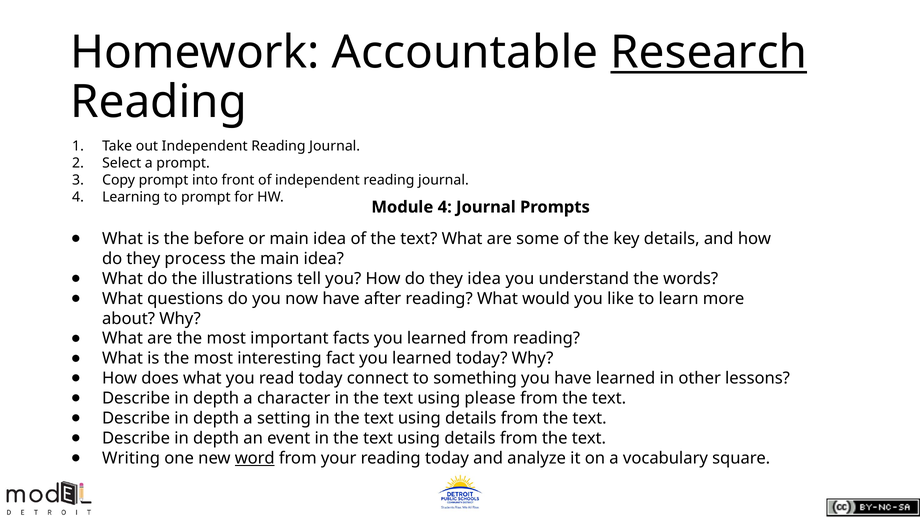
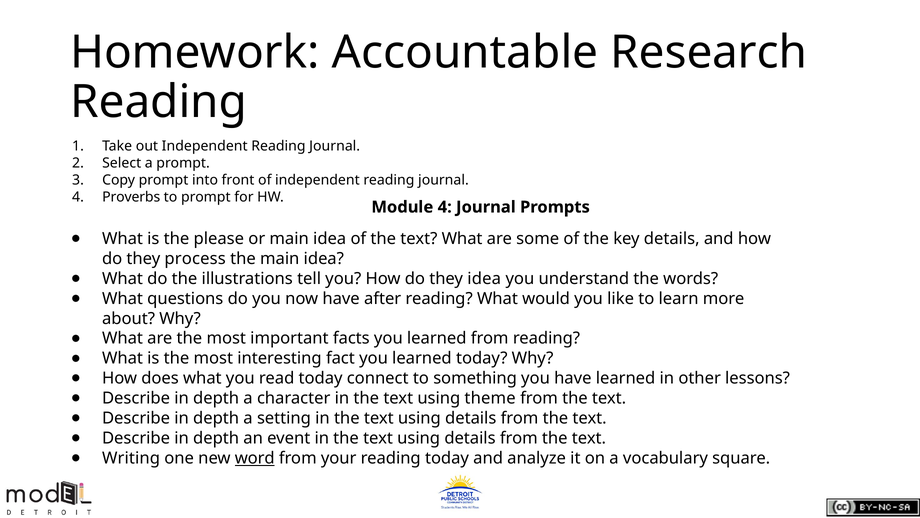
Research underline: present -> none (709, 52)
Learning: Learning -> Proverbs (131, 197)
before: before -> please (219, 238)
please: please -> theme (490, 398)
